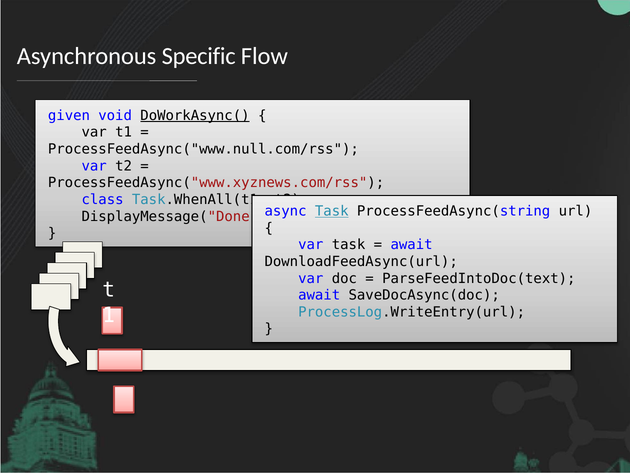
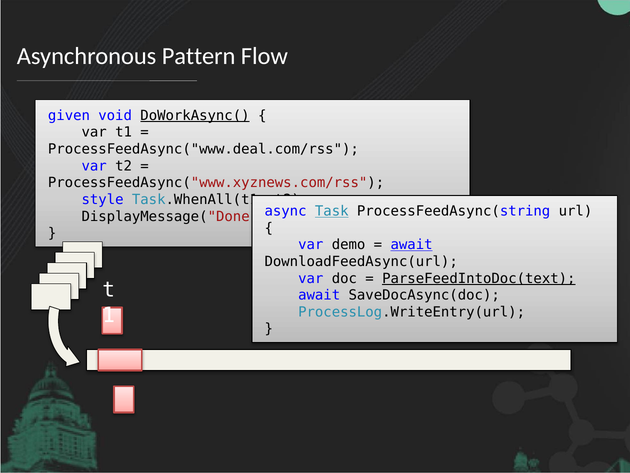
Specific: Specific -> Pattern (199, 56)
ProcessFeedAsync("www.null.com/rss: ProcessFeedAsync("www.null.com/rss -> ProcessFeedAsync("www.deal.com/rss (203, 149)
class: class -> style (103, 199)
var task: task -> demo (349, 245)
await underline: none -> present (412, 245)
ParseFeedIntoDoc(text underline: none -> present (479, 278)
